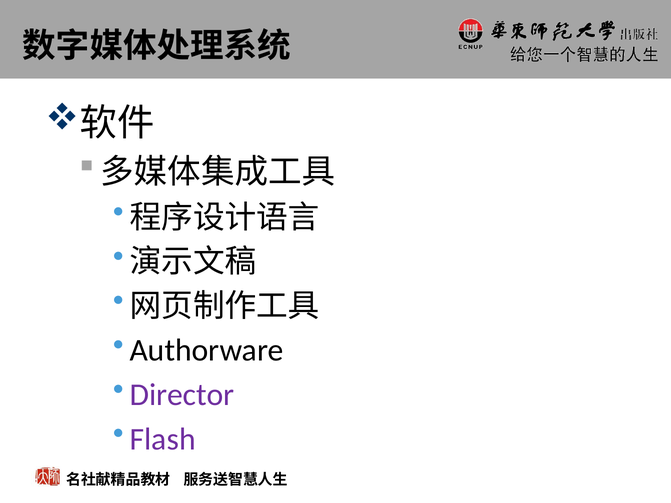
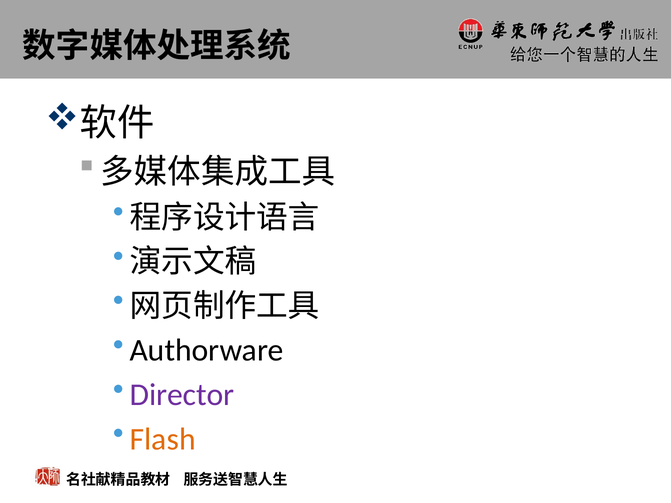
Flash colour: purple -> orange (163, 439)
